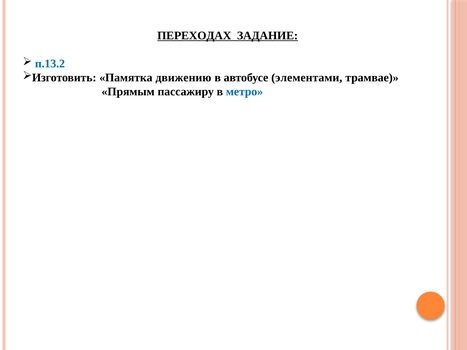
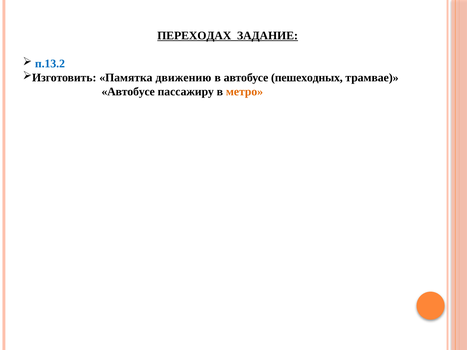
элементами: элементами -> пешеходных (307, 78)
Прямым: Прямым -> Автобусе (128, 92)
метро colour: blue -> orange (245, 92)
